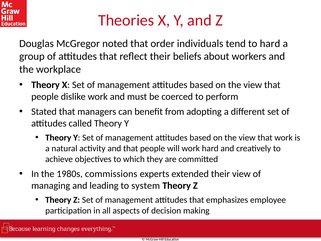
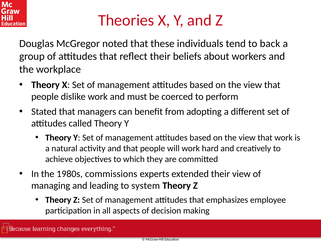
order: order -> these (163, 44)
to hard: hard -> back (270, 44)
